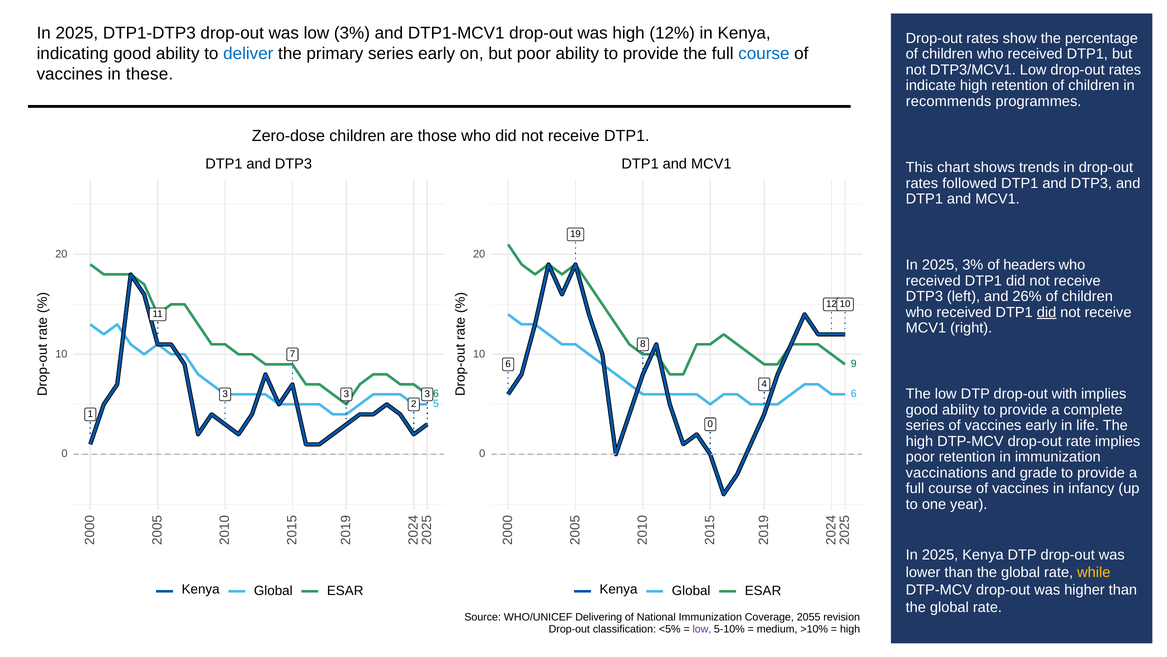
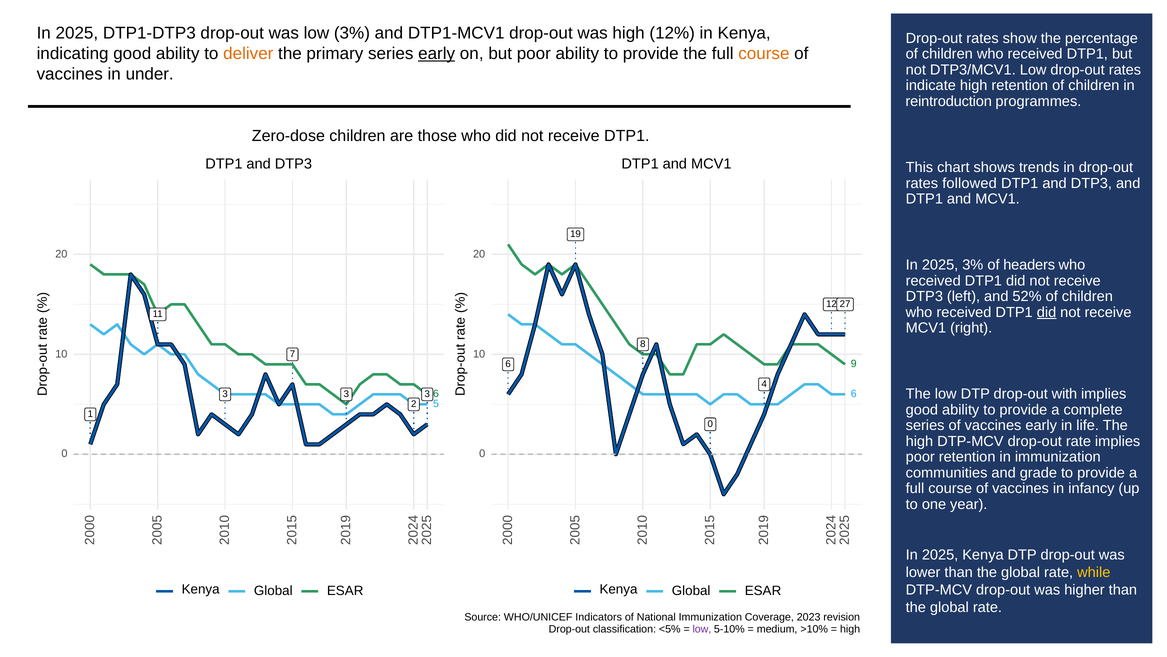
deliver colour: blue -> orange (248, 54)
early underline: none -> present (437, 54)
course colour: blue -> orange (764, 54)
these: these -> under (150, 74)
recommends: recommends -> reintroduction (949, 101)
26%: 26% -> 52% (1027, 296)
12 10: 10 -> 27 (845, 304)
vaccinations: vaccinations -> communities (947, 472)
Delivering: Delivering -> Indicators (599, 617)
2055: 2055 -> 2023 (809, 617)
